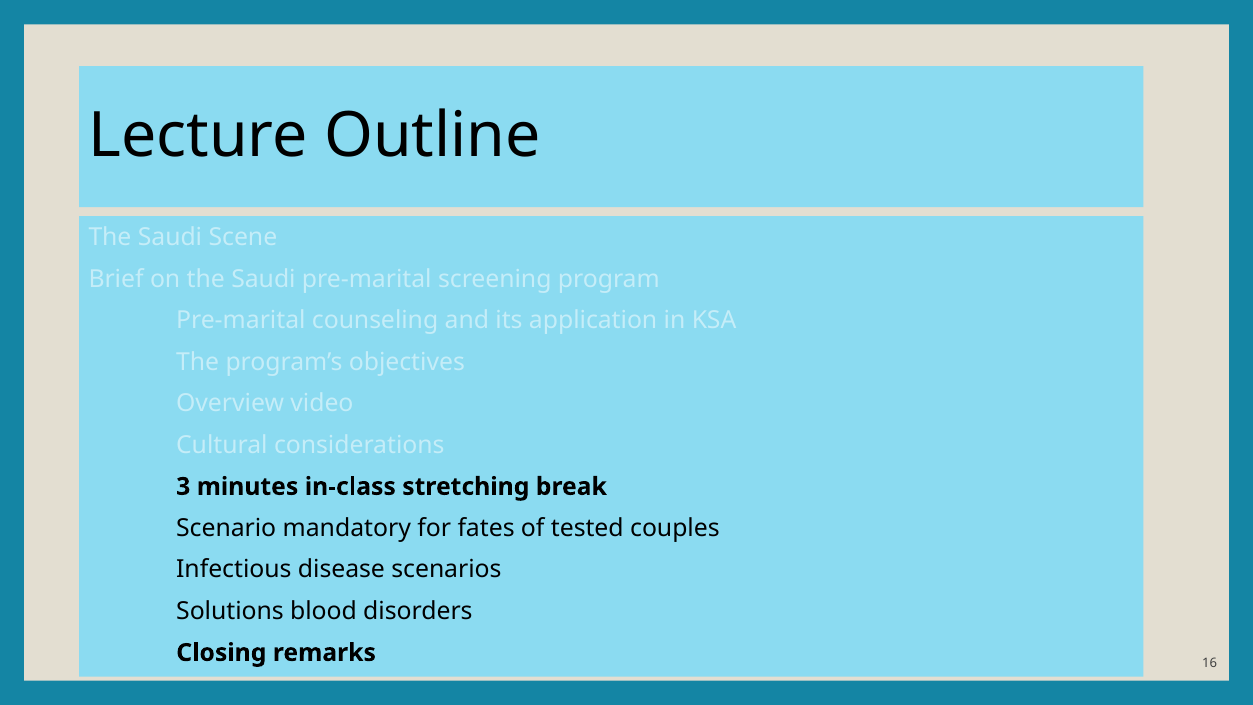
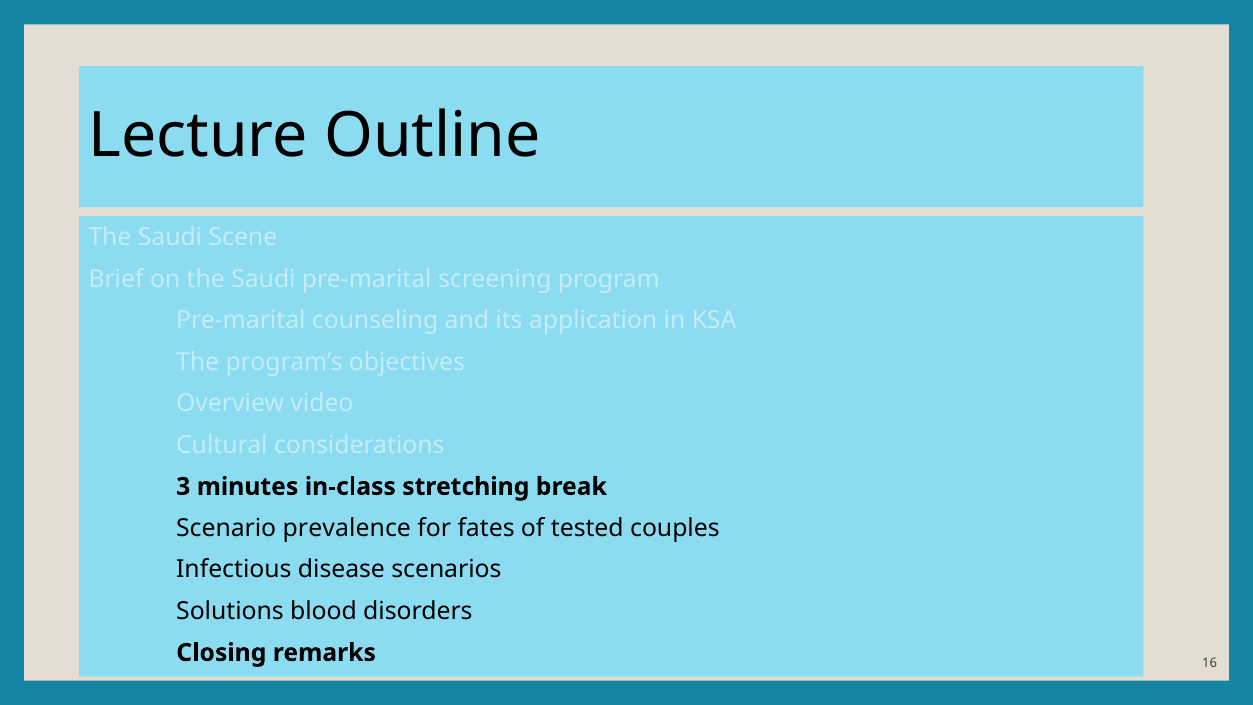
mandatory: mandatory -> prevalence (347, 528)
